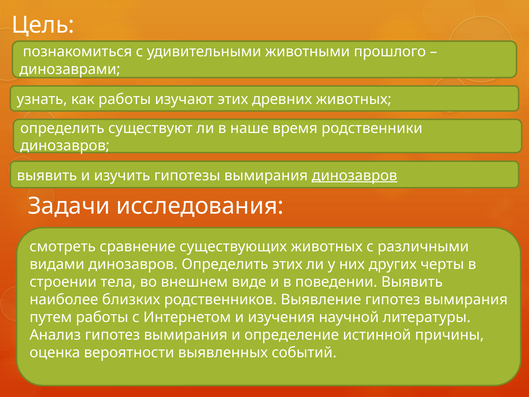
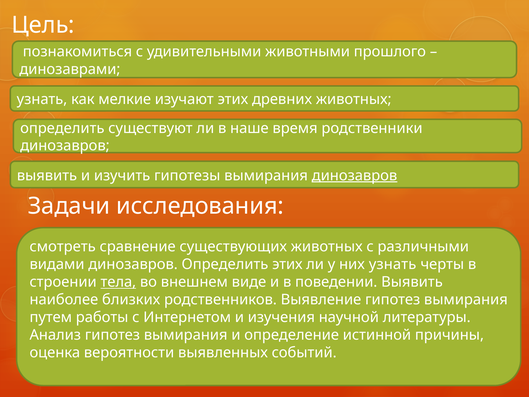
как работы: работы -> мелкие (125, 99)
них других: других -> узнать (393, 264)
тела underline: none -> present (118, 282)
